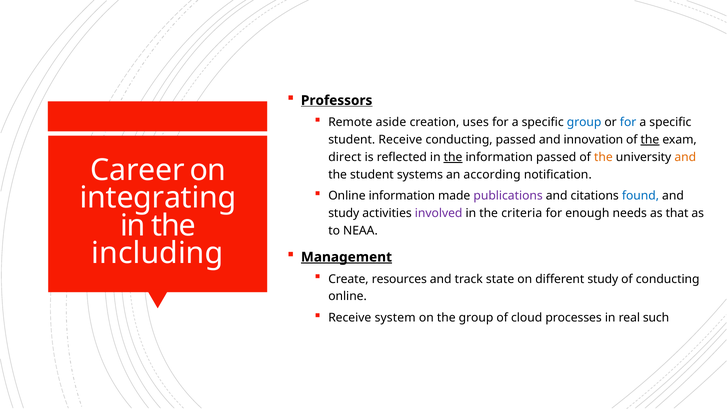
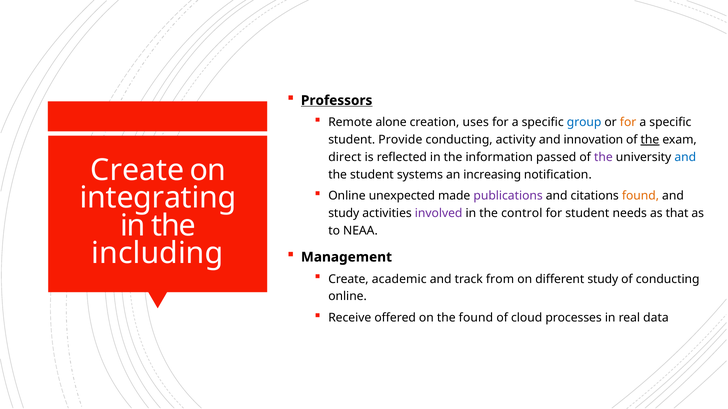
aside: aside -> alone (391, 123)
for colour: blue -> orange (628, 123)
student Receive: Receive -> Provide (400, 140)
conducting passed: passed -> activity (516, 140)
the underline: present -> none (453, 157)
the colour: orange -> purple (603, 157)
and colour: orange -> blue (685, 157)
Career: Career -> Create (137, 170)
according: according -> increasing (492, 175)
Online information: information -> unexpected (402, 196)
found colour: blue -> orange (640, 196)
criteria: criteria -> control (522, 214)
for enough: enough -> student (587, 214)
Management underline: present -> none (346, 257)
resources: resources -> academic (399, 279)
state: state -> from (500, 279)
system: system -> offered (395, 318)
the group: group -> found (476, 318)
such: such -> data (656, 318)
